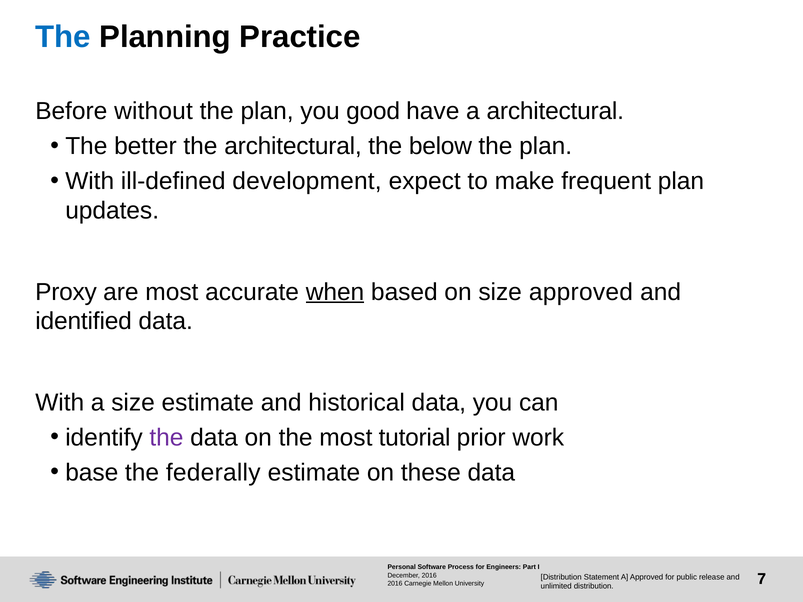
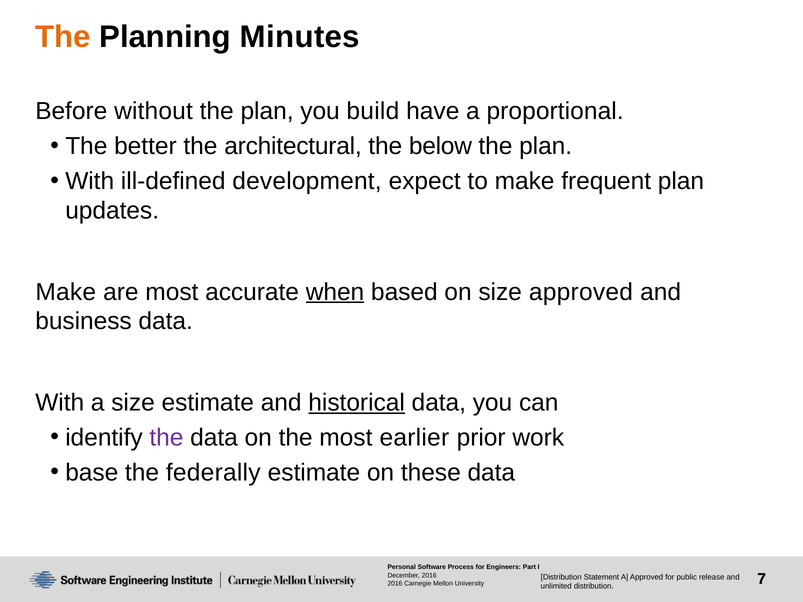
The colour: blue -> orange (63, 37)
Practice: Practice -> Minutes (300, 37)
good: good -> build (373, 111)
a architectural: architectural -> proportional (555, 111)
Proxy: Proxy -> Make (66, 292)
identified: identified -> business (84, 321)
historical underline: none -> present (357, 403)
tutorial: tutorial -> earlier (414, 438)
